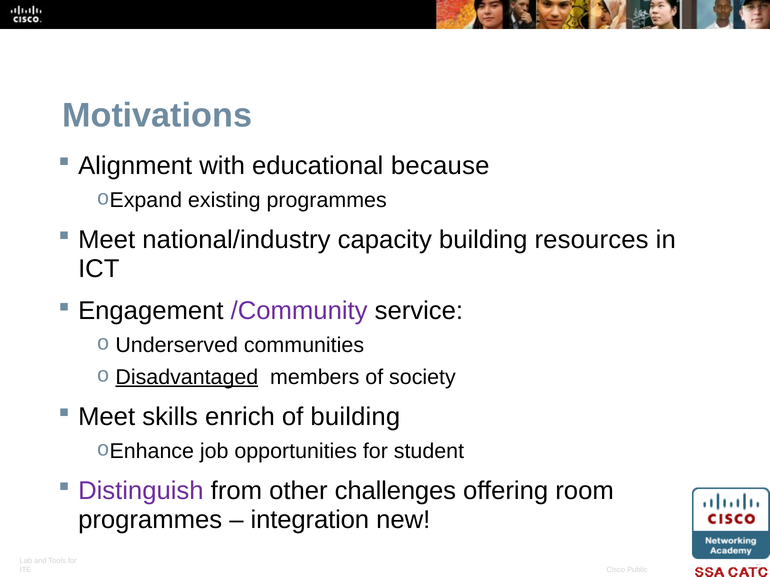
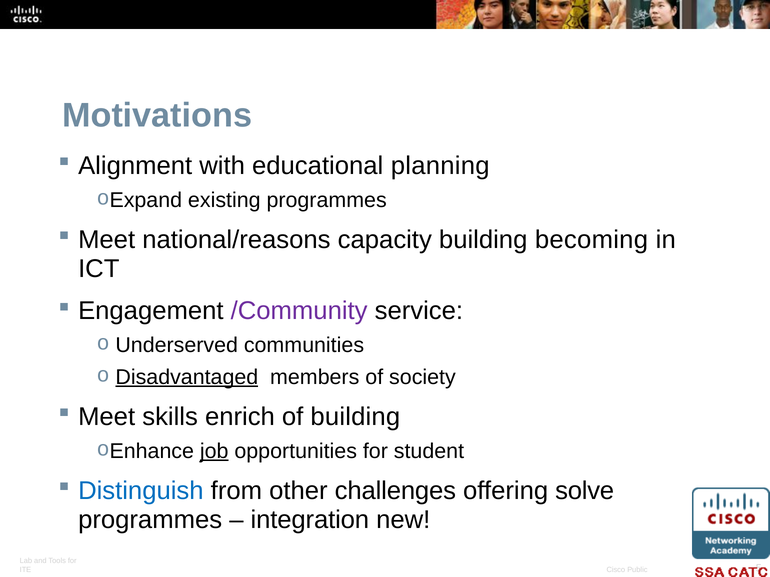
because: because -> planning (440, 166)
national/industry: national/industry -> national/reasons (236, 240)
resources: resources -> becoming (591, 240)
job underline: none -> present (214, 451)
Distinguish colour: purple -> blue (141, 491)
room: room -> solve (585, 491)
